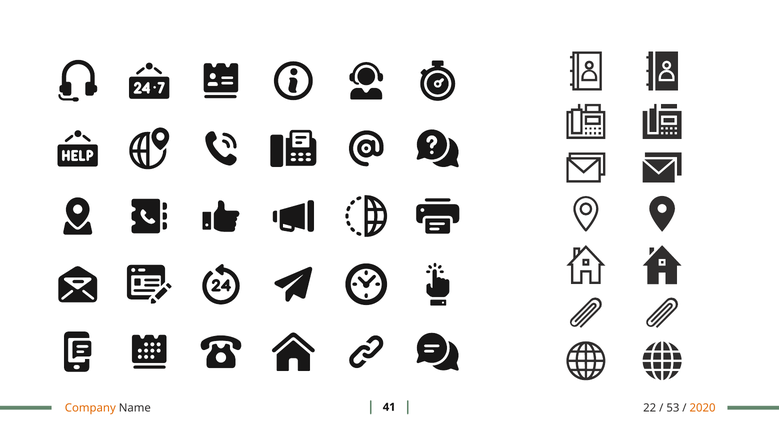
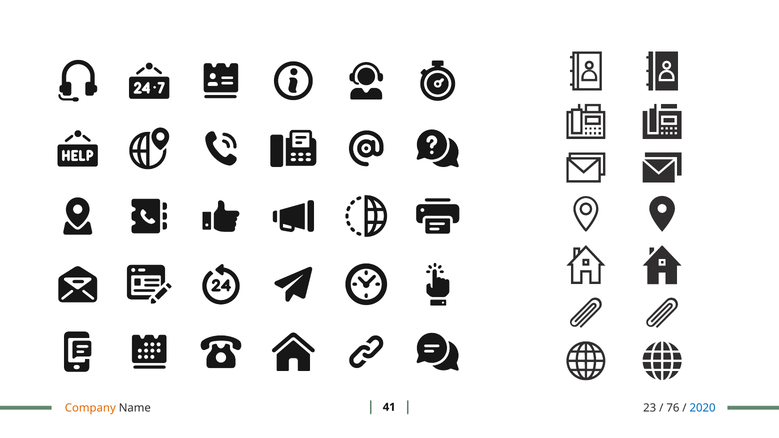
22: 22 -> 23 (650, 408)
53: 53 -> 76 (673, 408)
2020 colour: orange -> blue (703, 408)
